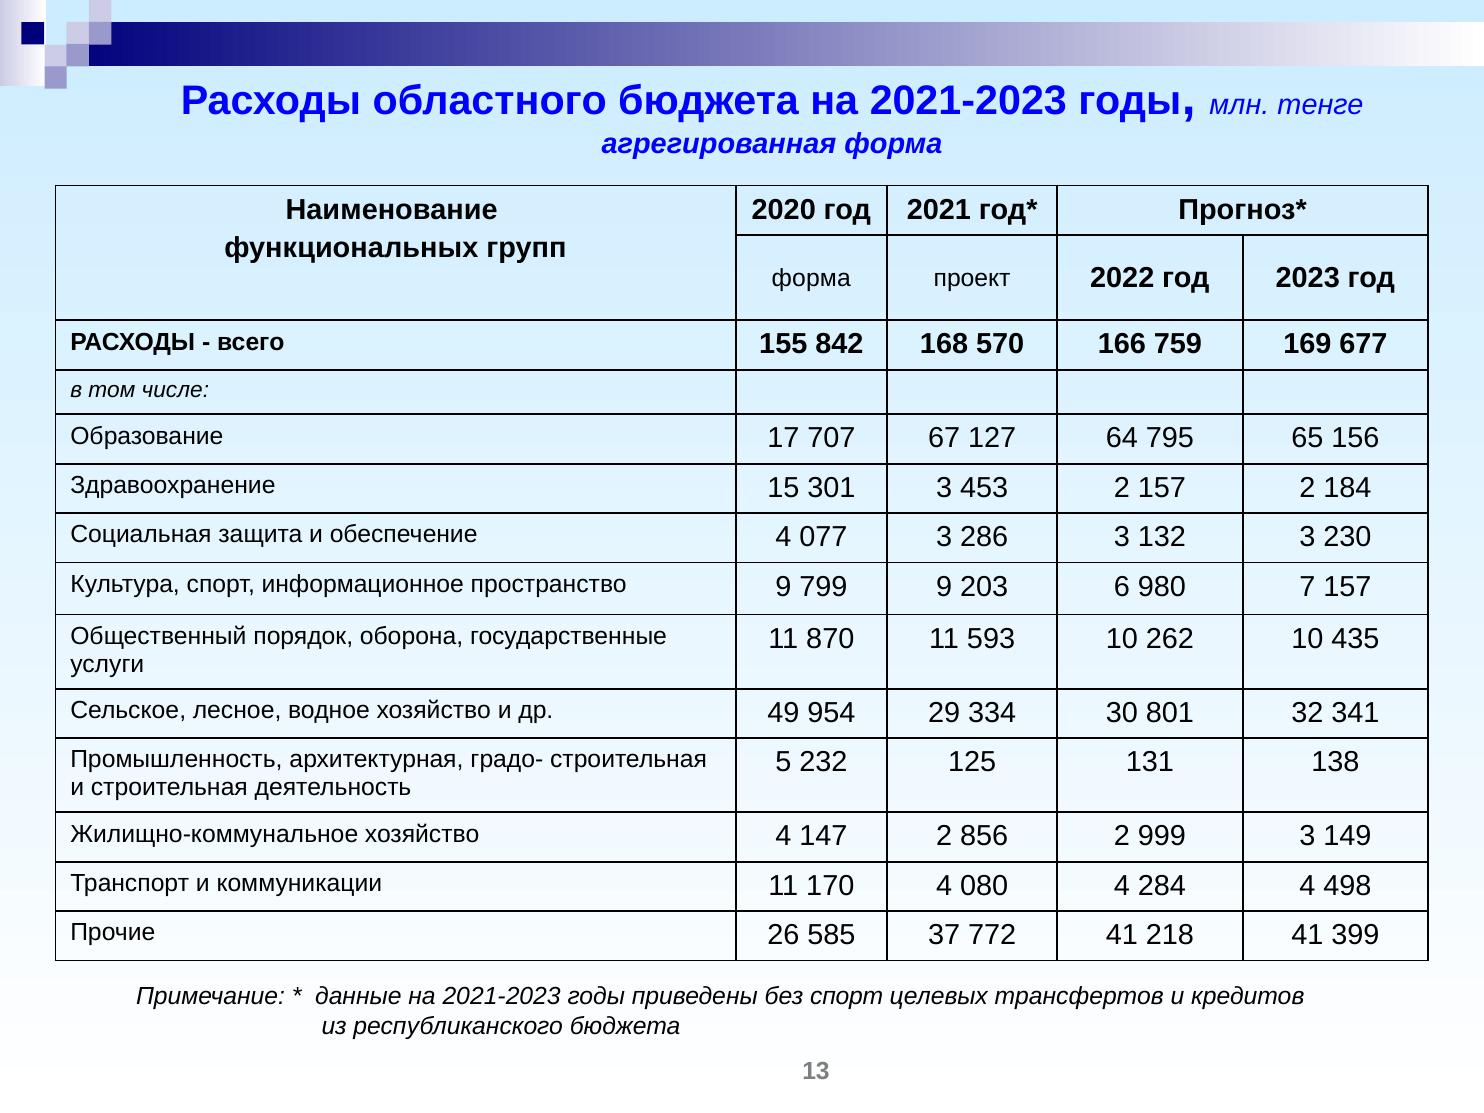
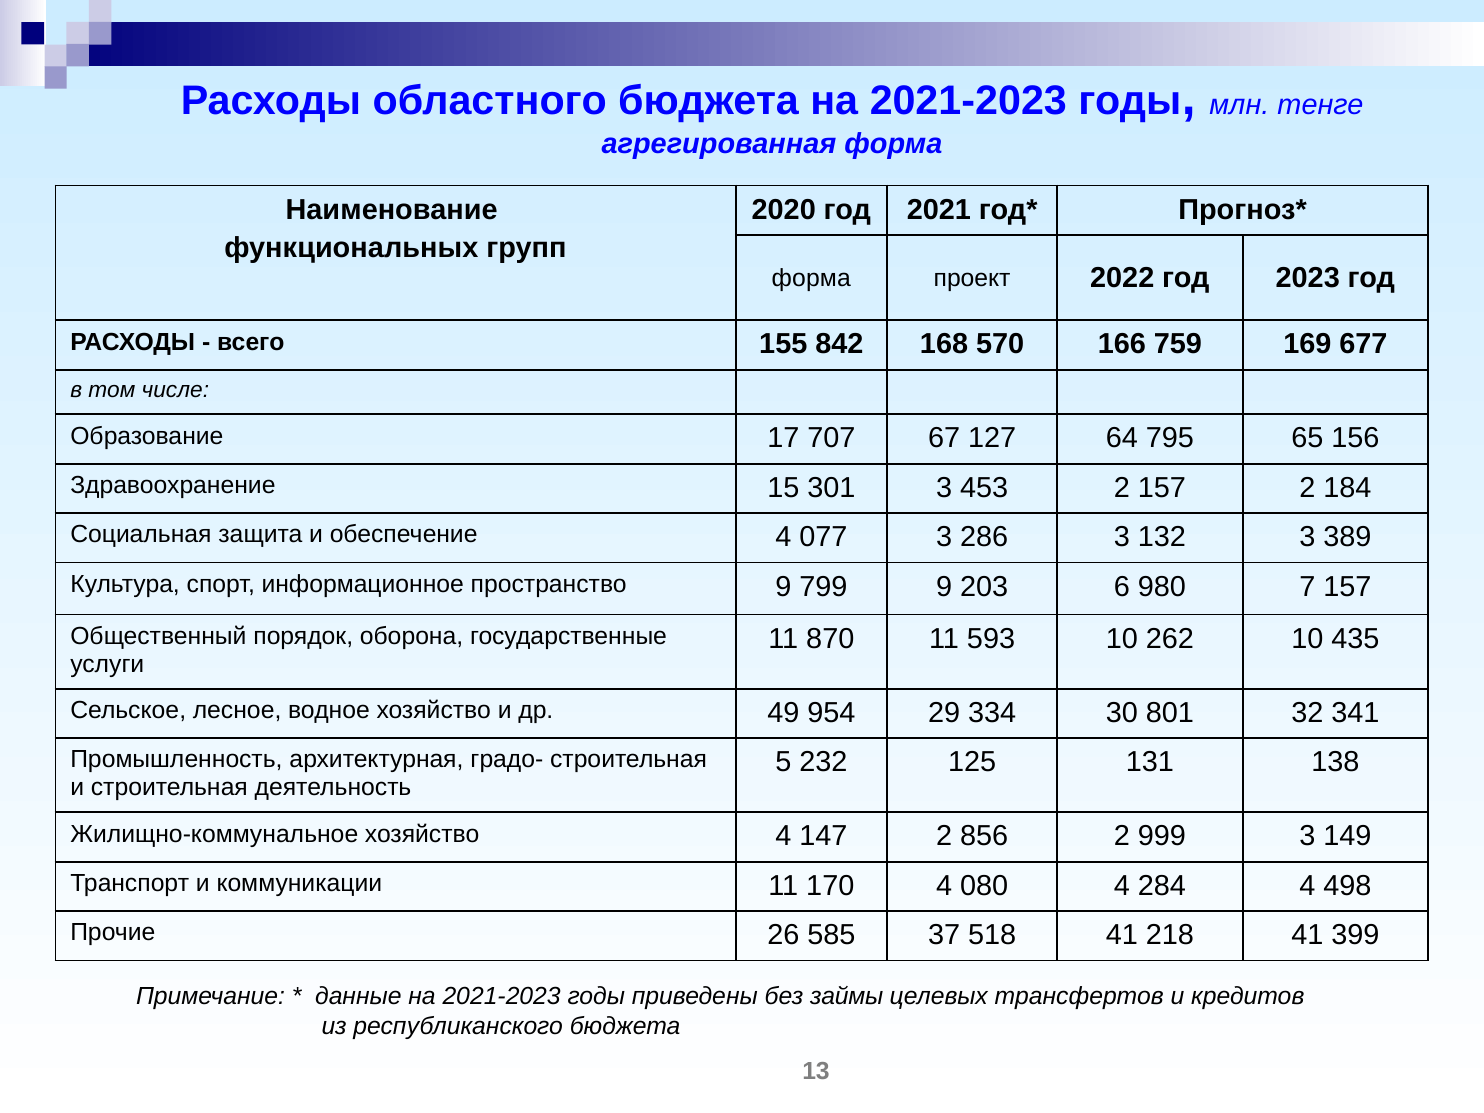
230: 230 -> 389 (1347, 537)
772: 772 -> 518 (992, 935)
без спорт: спорт -> займы (847, 996)
